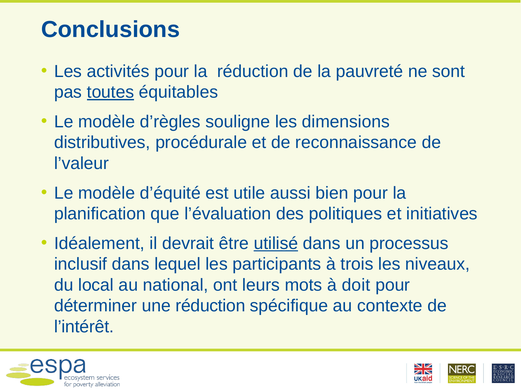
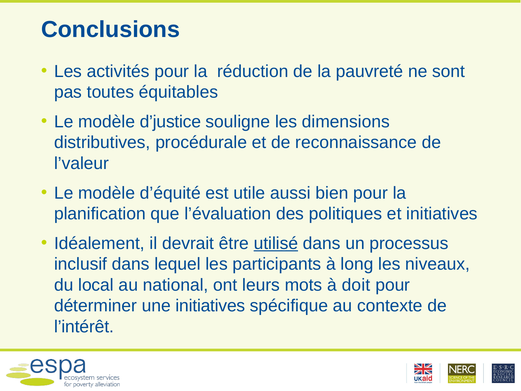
toutes underline: present -> none (110, 92)
d’règles: d’règles -> d’justice (170, 122)
trois: trois -> long (357, 264)
une réduction: réduction -> initiatives (210, 306)
